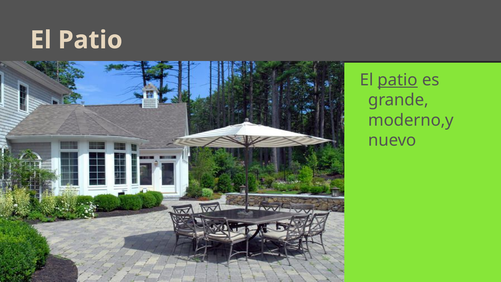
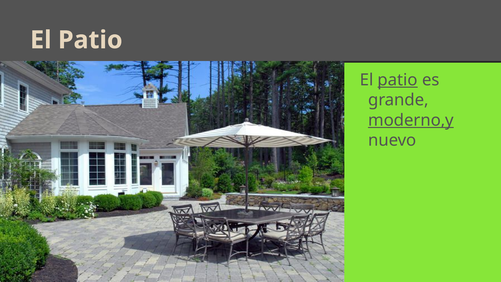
moderno,y underline: none -> present (411, 120)
